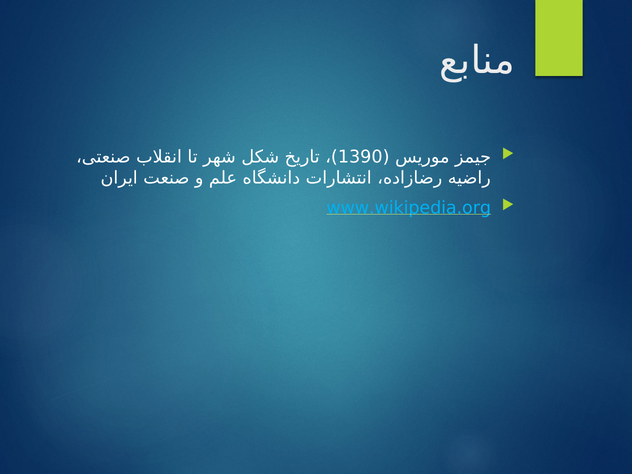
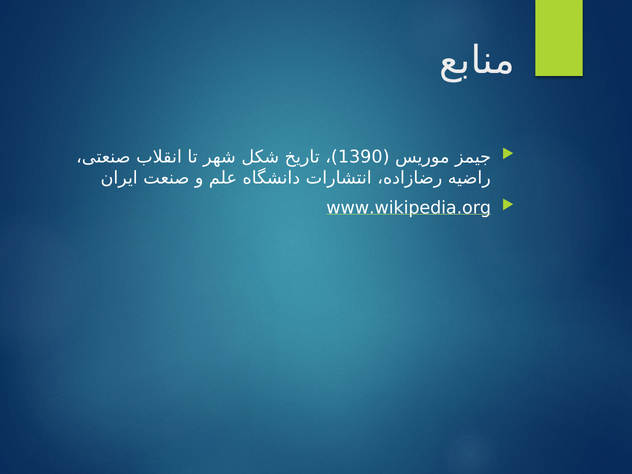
www.wikipedia.org colour: light blue -> white (409, 208)
